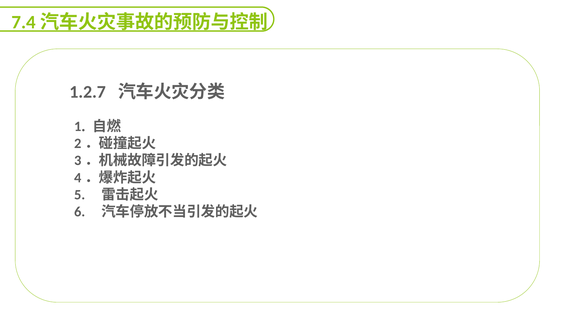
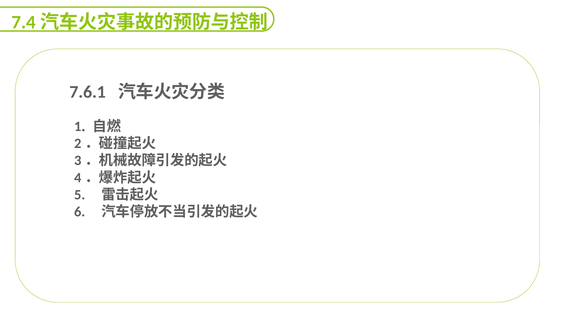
1.2.7: 1.2.7 -> 7.6.1 (88, 92)
